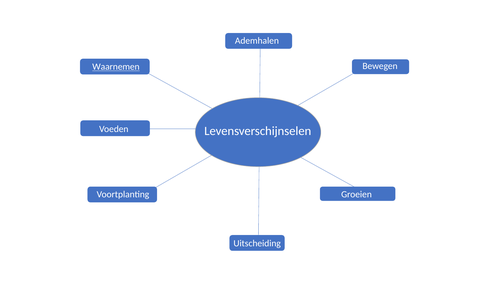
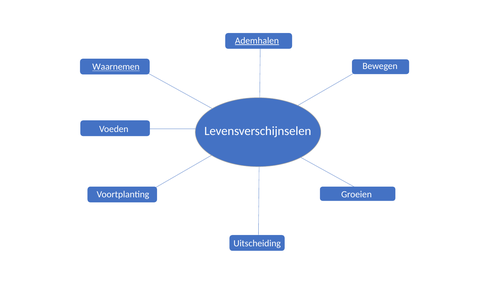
Ademhalen underline: none -> present (257, 41)
